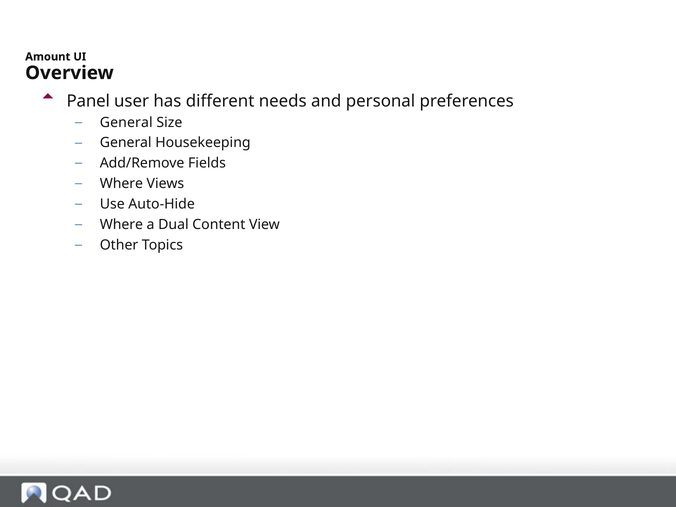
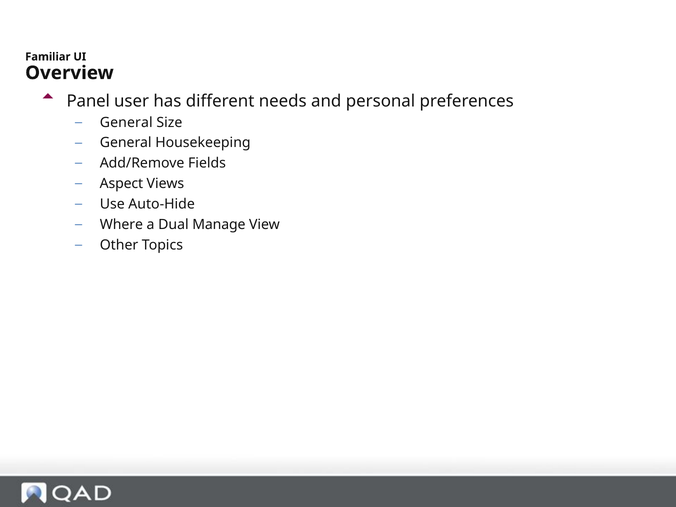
Amount: Amount -> Familiar (48, 57)
Where: Where -> Aspect (121, 184)
Content: Content -> Manage (219, 224)
